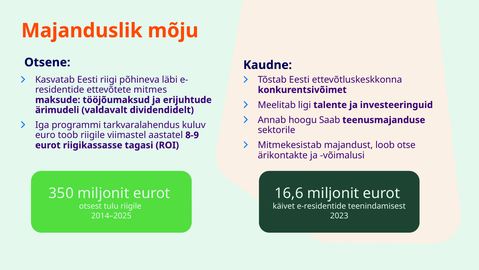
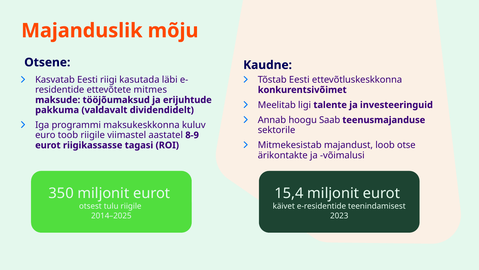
põhineva: põhineva -> kasutada (139, 80)
ärimudeli: ärimudeli -> pakkuma (57, 110)
tarkvaralahendus: tarkvaralahendus -> maksukeskkonna (141, 125)
16,6: 16,6 -> 15,4 (289, 193)
